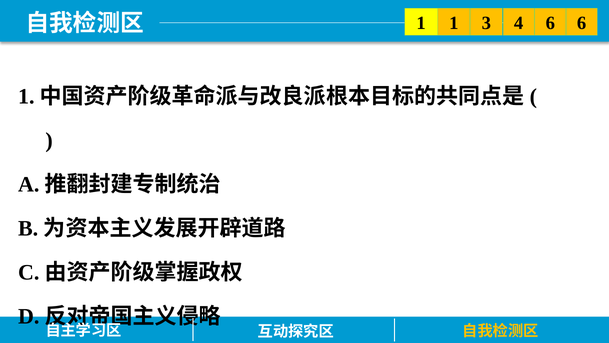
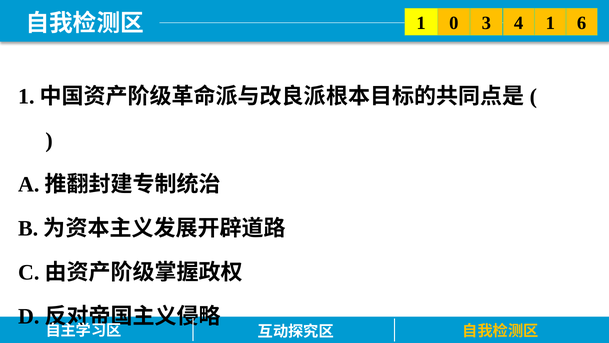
1 1: 1 -> 0 (454, 23)
3 6: 6 -> 1 (550, 23)
